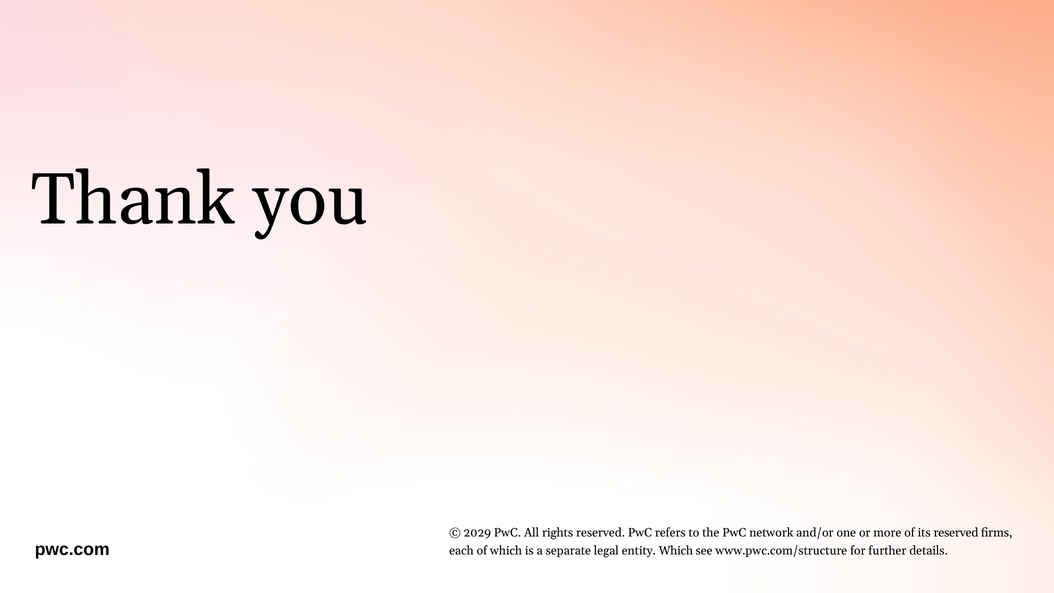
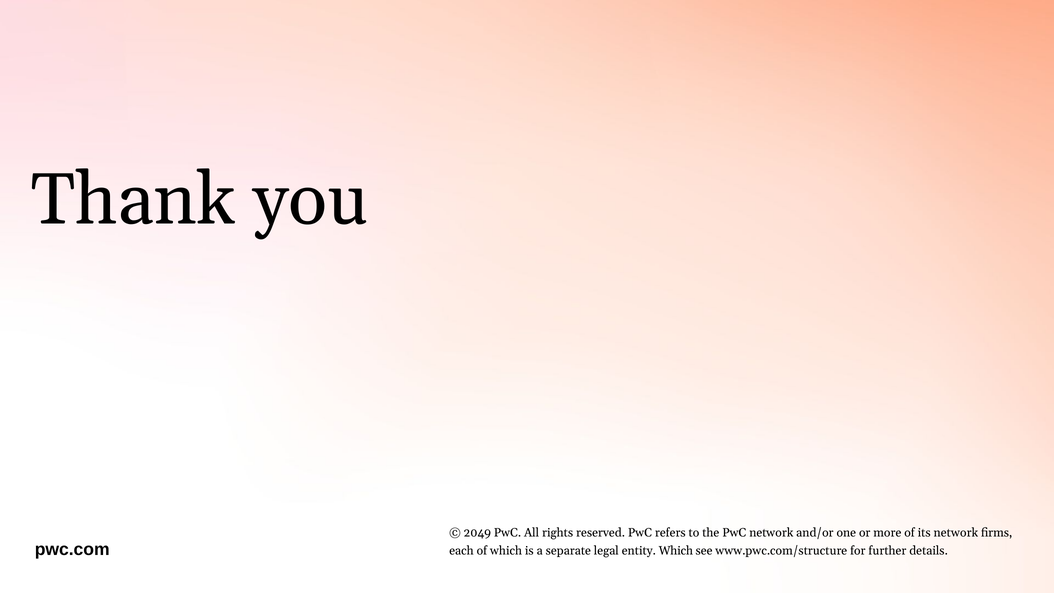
2029: 2029 -> 2049 (477, 532)
its reserved: reserved -> network (956, 532)
